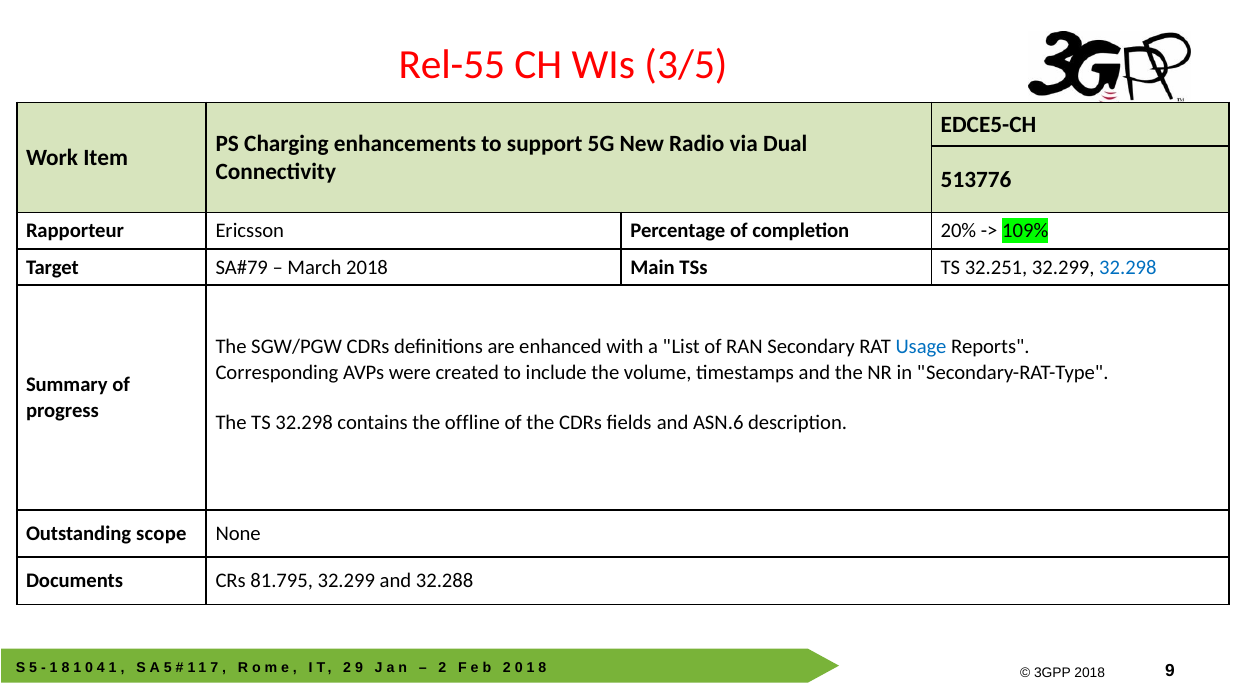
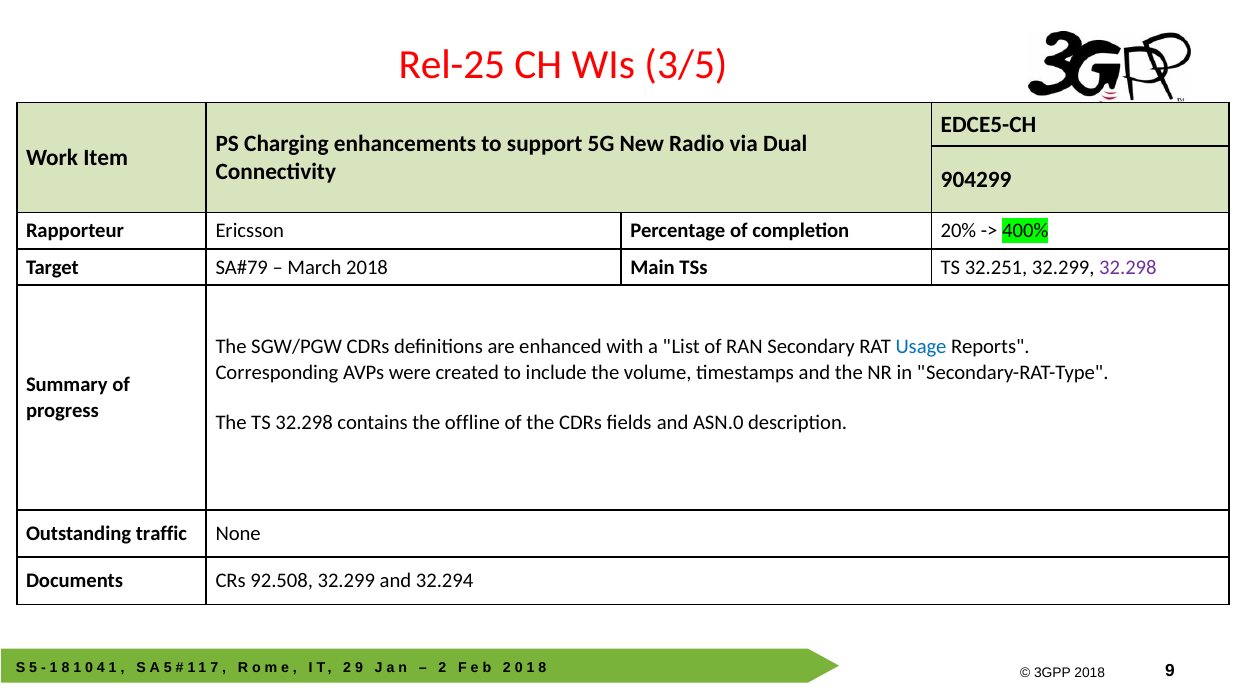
Rel-55: Rel-55 -> Rel-25 (452, 64)
513776: 513776 -> 904299 (976, 180)
109%: 109% -> 400% (1025, 231)
32.298 colour: blue -> purple (1128, 267)
ASN.6: ASN.6 -> ASN.0 (718, 423)
scope: scope -> traffic (161, 533)
81.795: 81.795 -> 92.508 (282, 581)
32.288: 32.288 -> 32.294 (445, 581)
